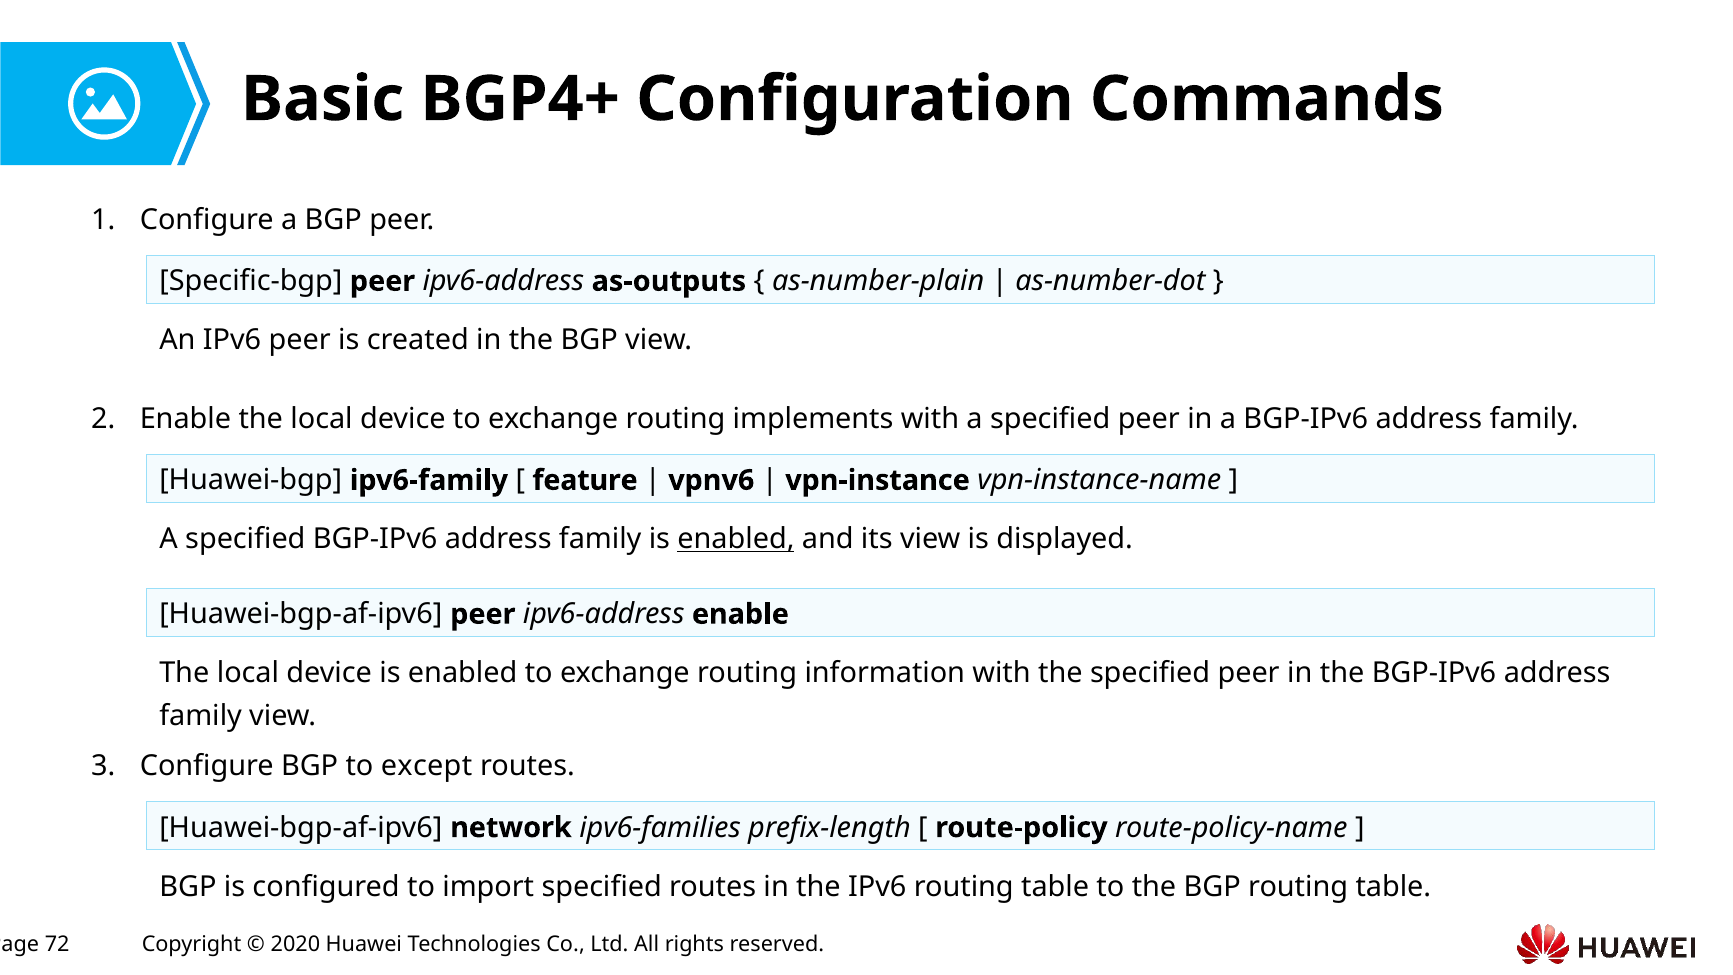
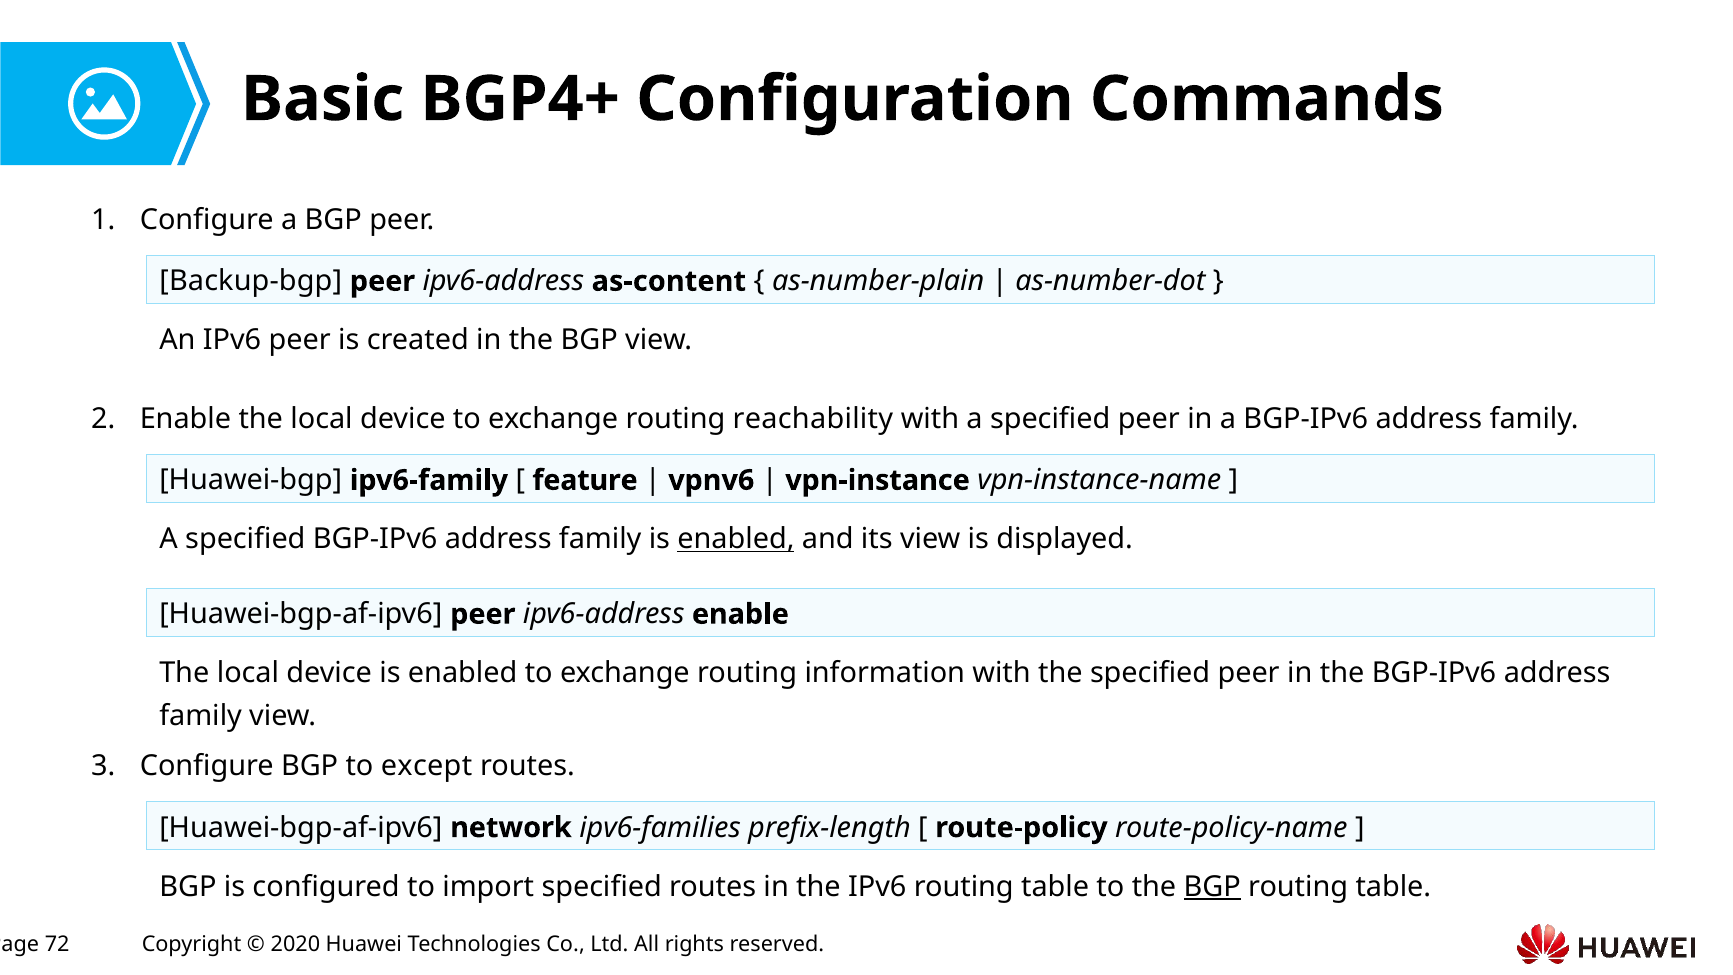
Specific-bgp: Specific-bgp -> Backup-bgp (251, 281)
as-outputs: as-outputs -> as-content (669, 281)
implements: implements -> reachability (813, 419)
BGP underline: none -> present (1212, 886)
